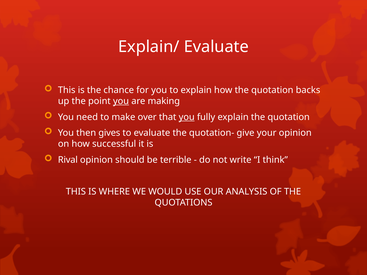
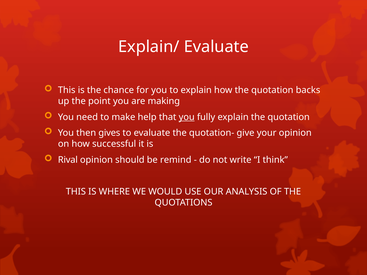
you underline: present -> none (121, 101)
over: over -> help (147, 117)
terrible: terrible -> remind (176, 160)
